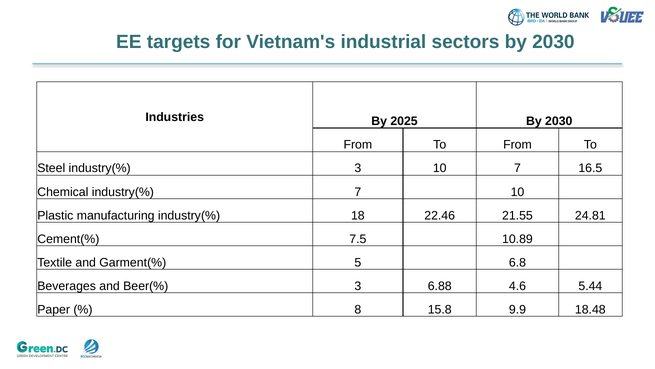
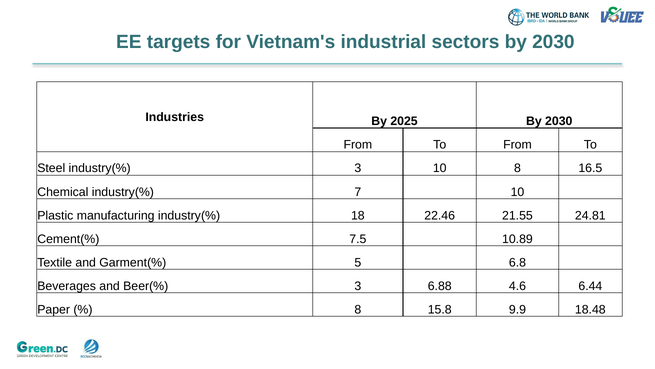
10 7: 7 -> 8 (518, 168)
5.44: 5.44 -> 6.44 (590, 286)
